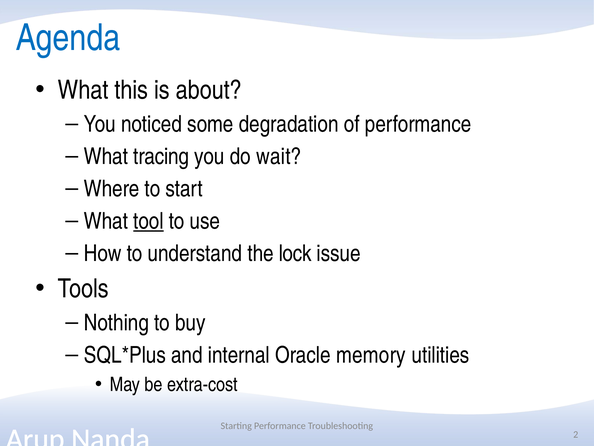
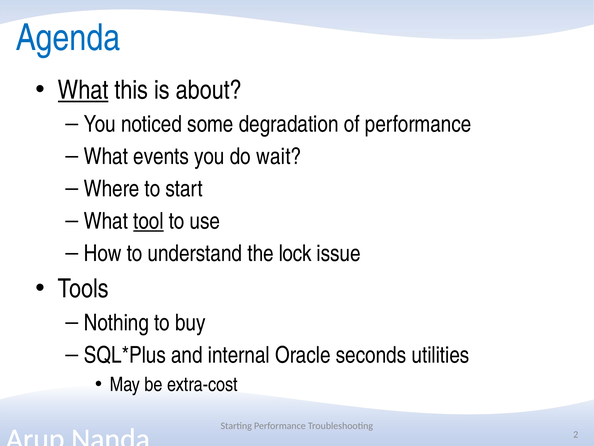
What underline: none -> present (83, 90)
tracing: tracing -> events (161, 156)
memory: memory -> seconds (371, 355)
